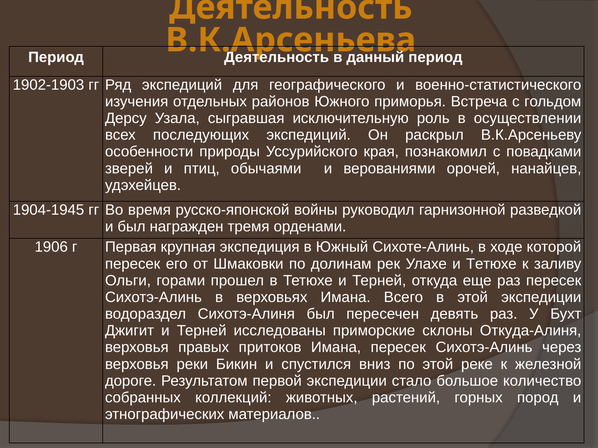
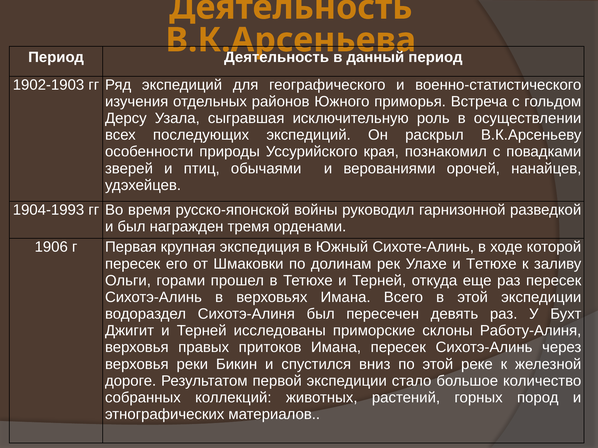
1904-1945: 1904-1945 -> 1904-1993 (48, 210)
Откуда-Алиня: Откуда-Алиня -> Работу-Алиня (531, 331)
